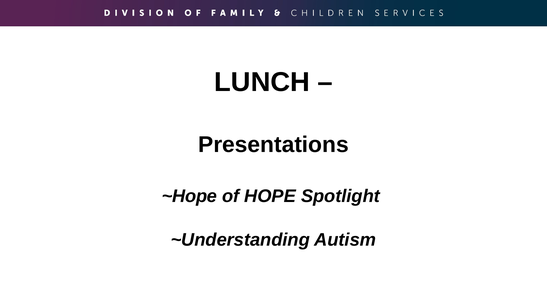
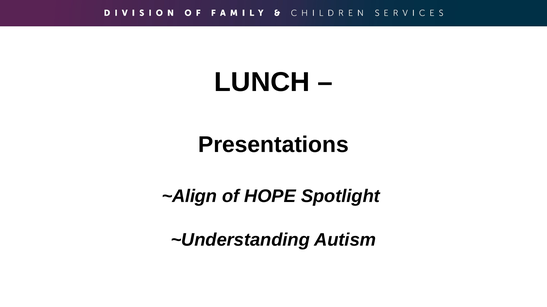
~Hope: ~Hope -> ~Align (189, 197)
